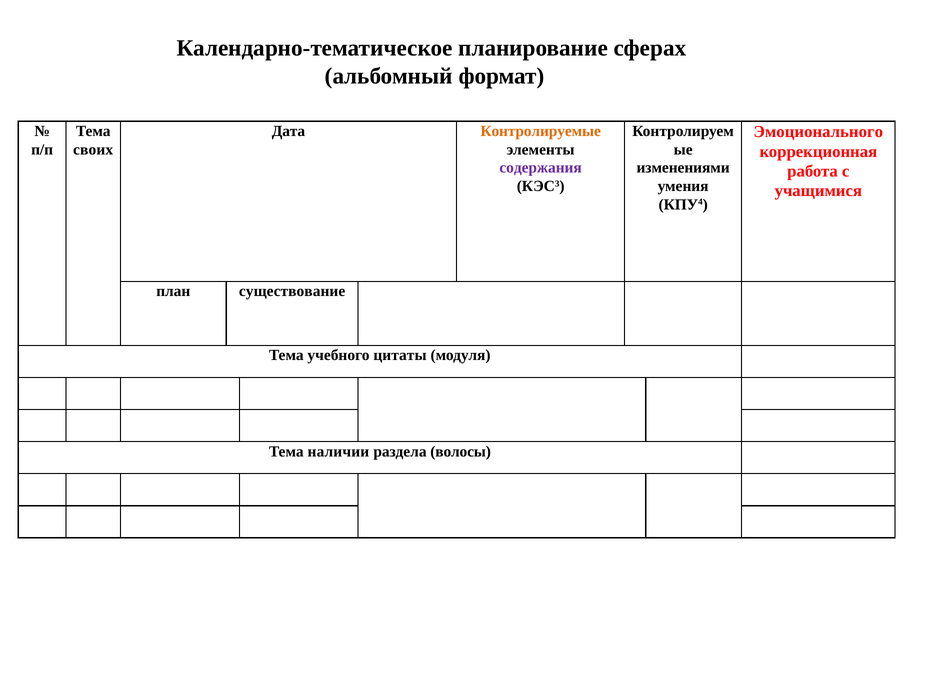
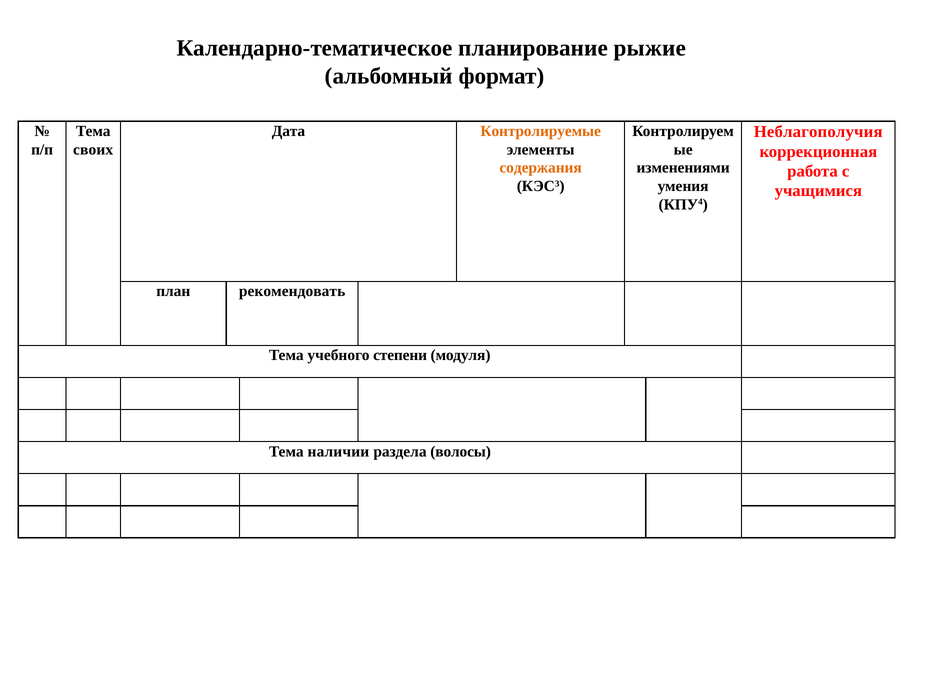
сферах: сферах -> рыжие (650, 48)
Эмоционального: Эмоционального -> Неблагополучия (818, 132)
содержания colour: purple -> orange (541, 168)
существование: существование -> рекомендовать (292, 291)
цитаты: цитаты -> степени (400, 355)
